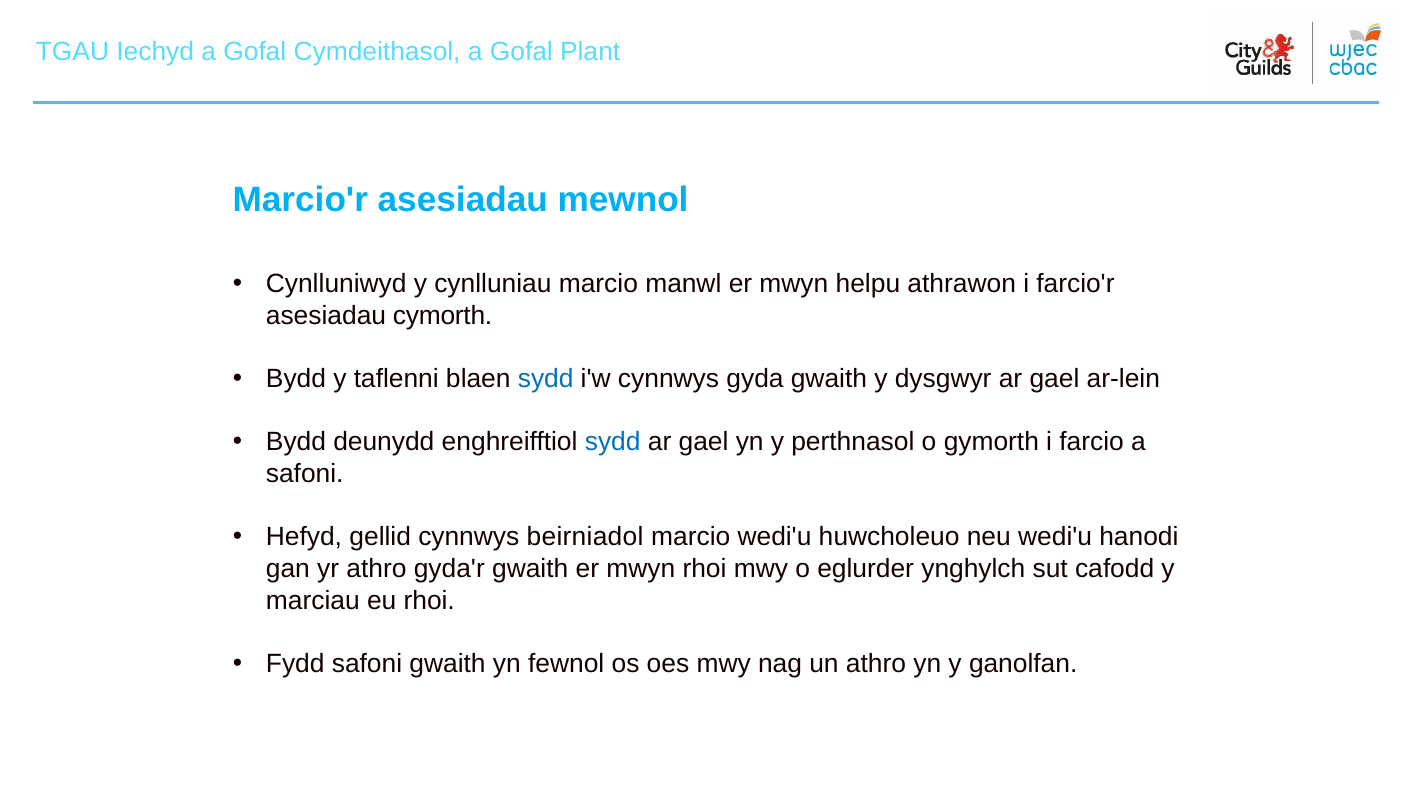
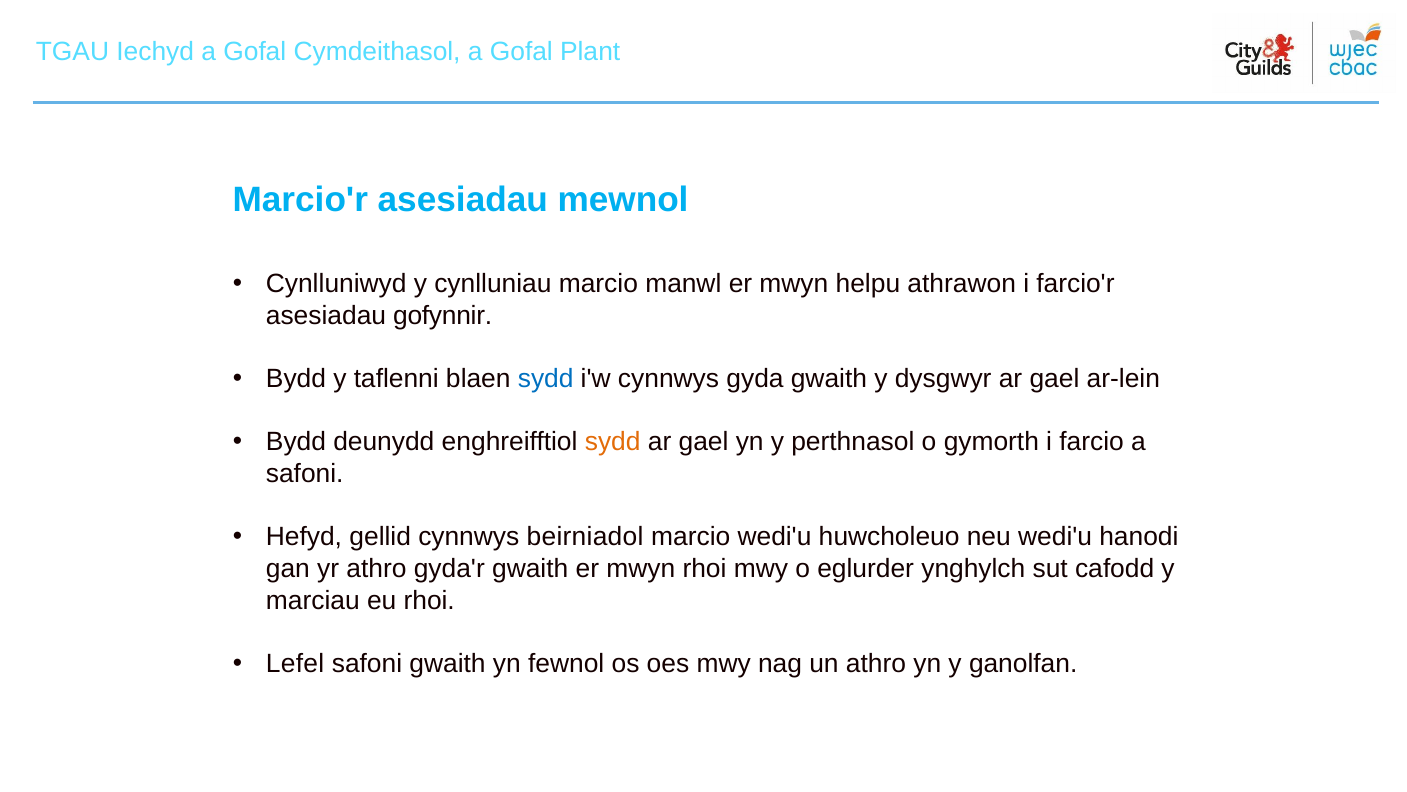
cymorth: cymorth -> gofynnir (443, 315)
sydd colour: blue -> orange (613, 442)
Fydd: Fydd -> Lefel (295, 663)
